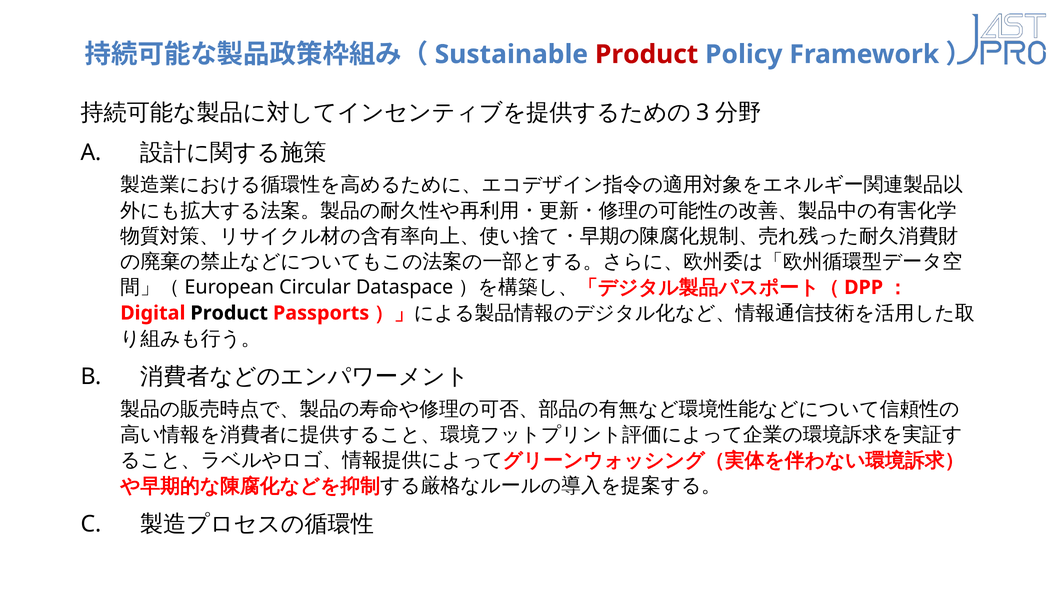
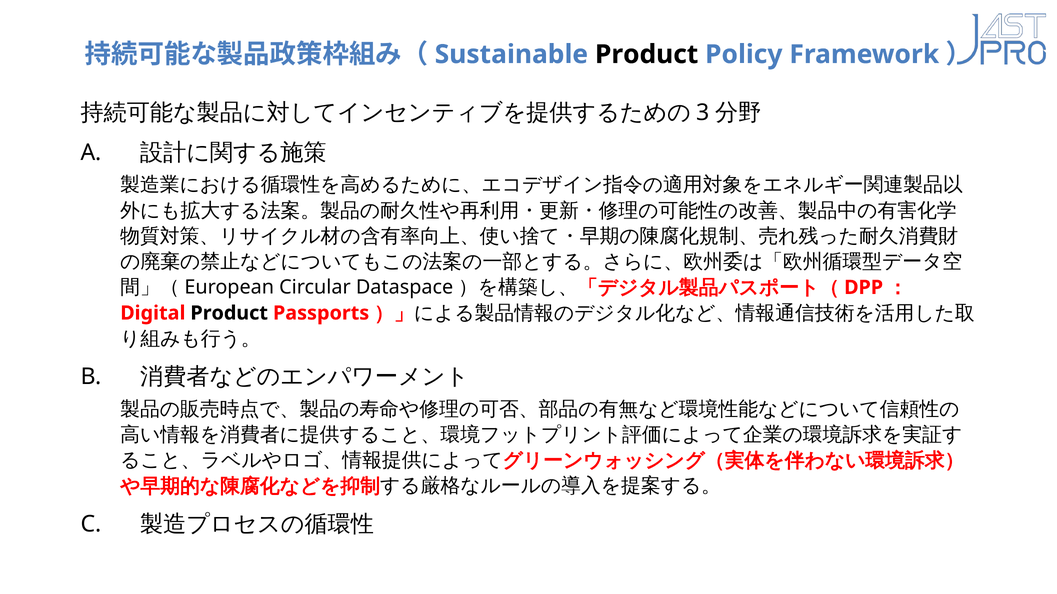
Product colour: red -> black (647, 54)
